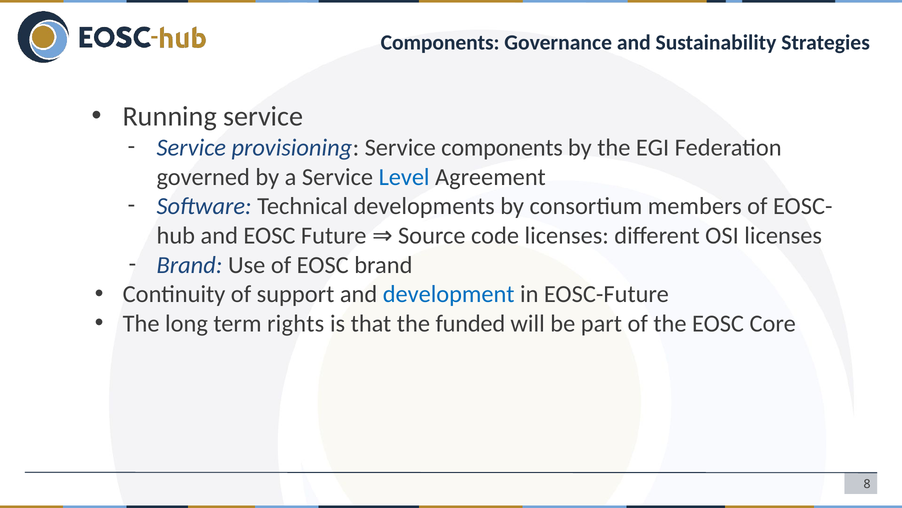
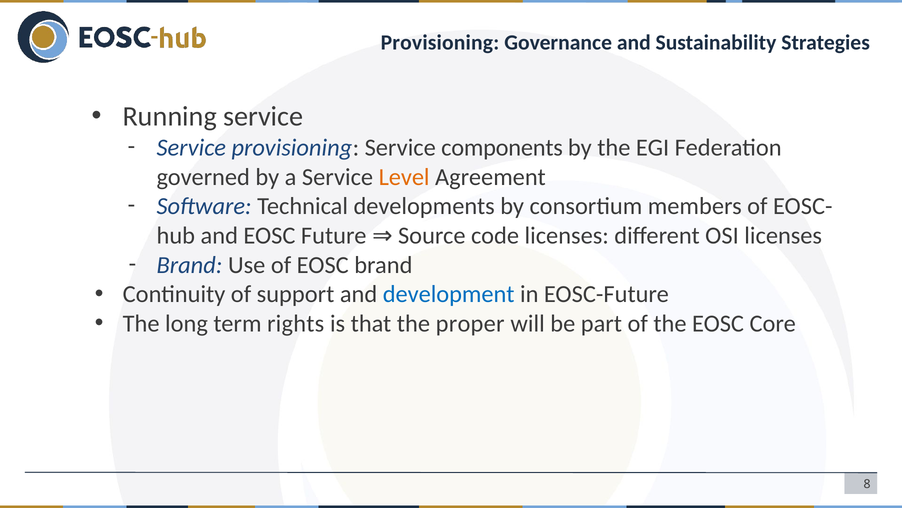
Components: Components -> Provisioning (440, 43)
Level colour: blue -> orange (404, 177)
funded: funded -> proper (470, 323)
